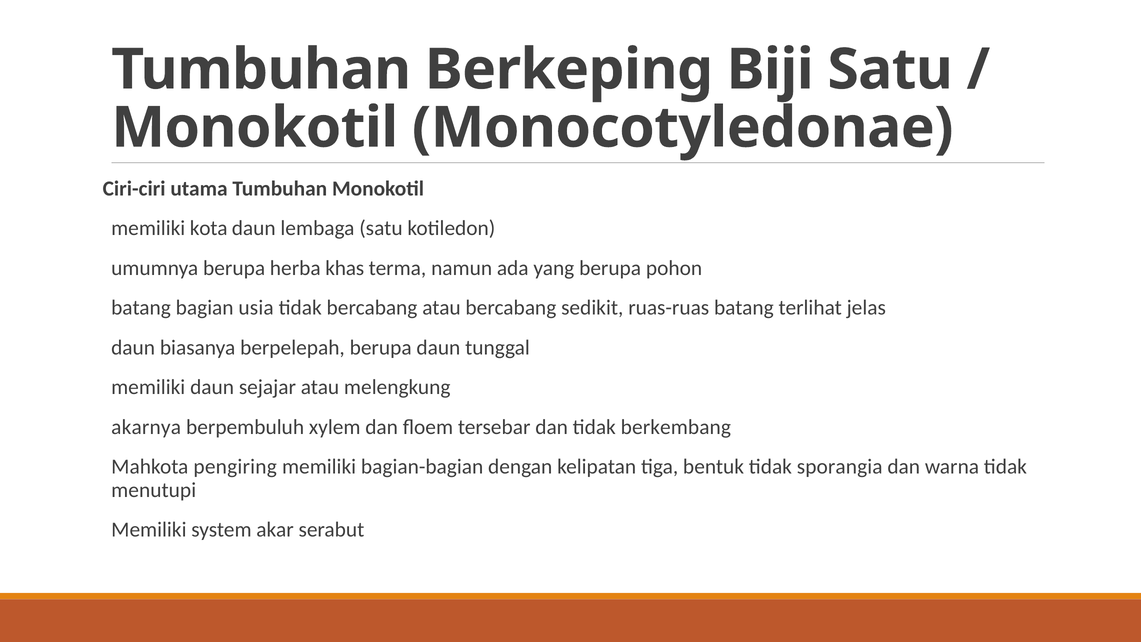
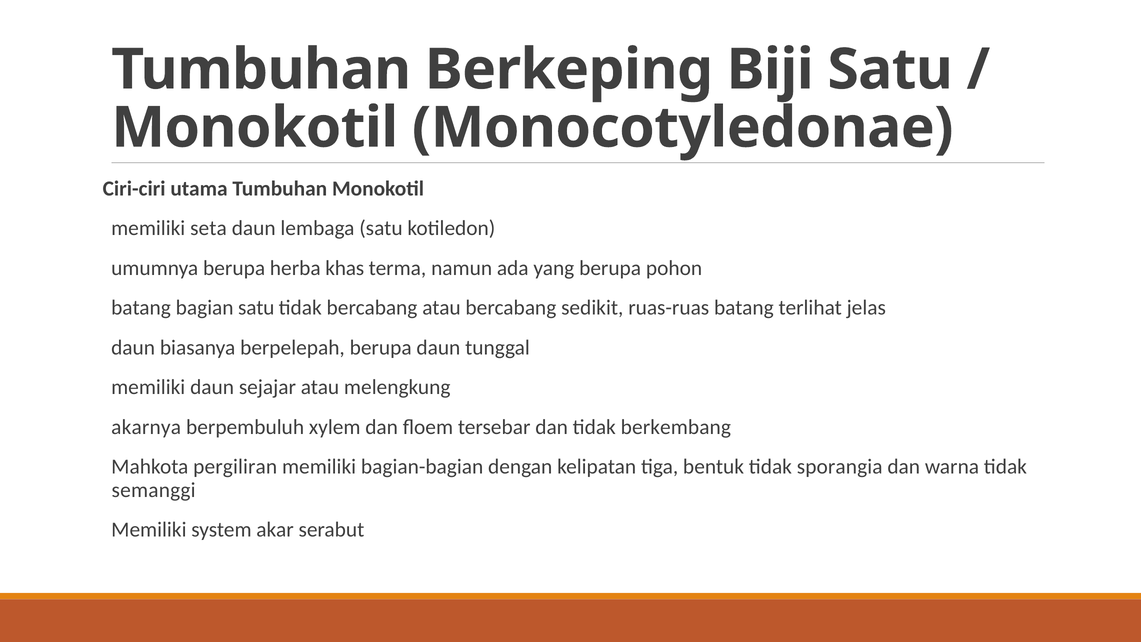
kota: kota -> seta (208, 228)
bagian usia: usia -> satu (256, 308)
pengiring: pengiring -> pergiliran (235, 467)
menutupi: menutupi -> semanggi (154, 490)
